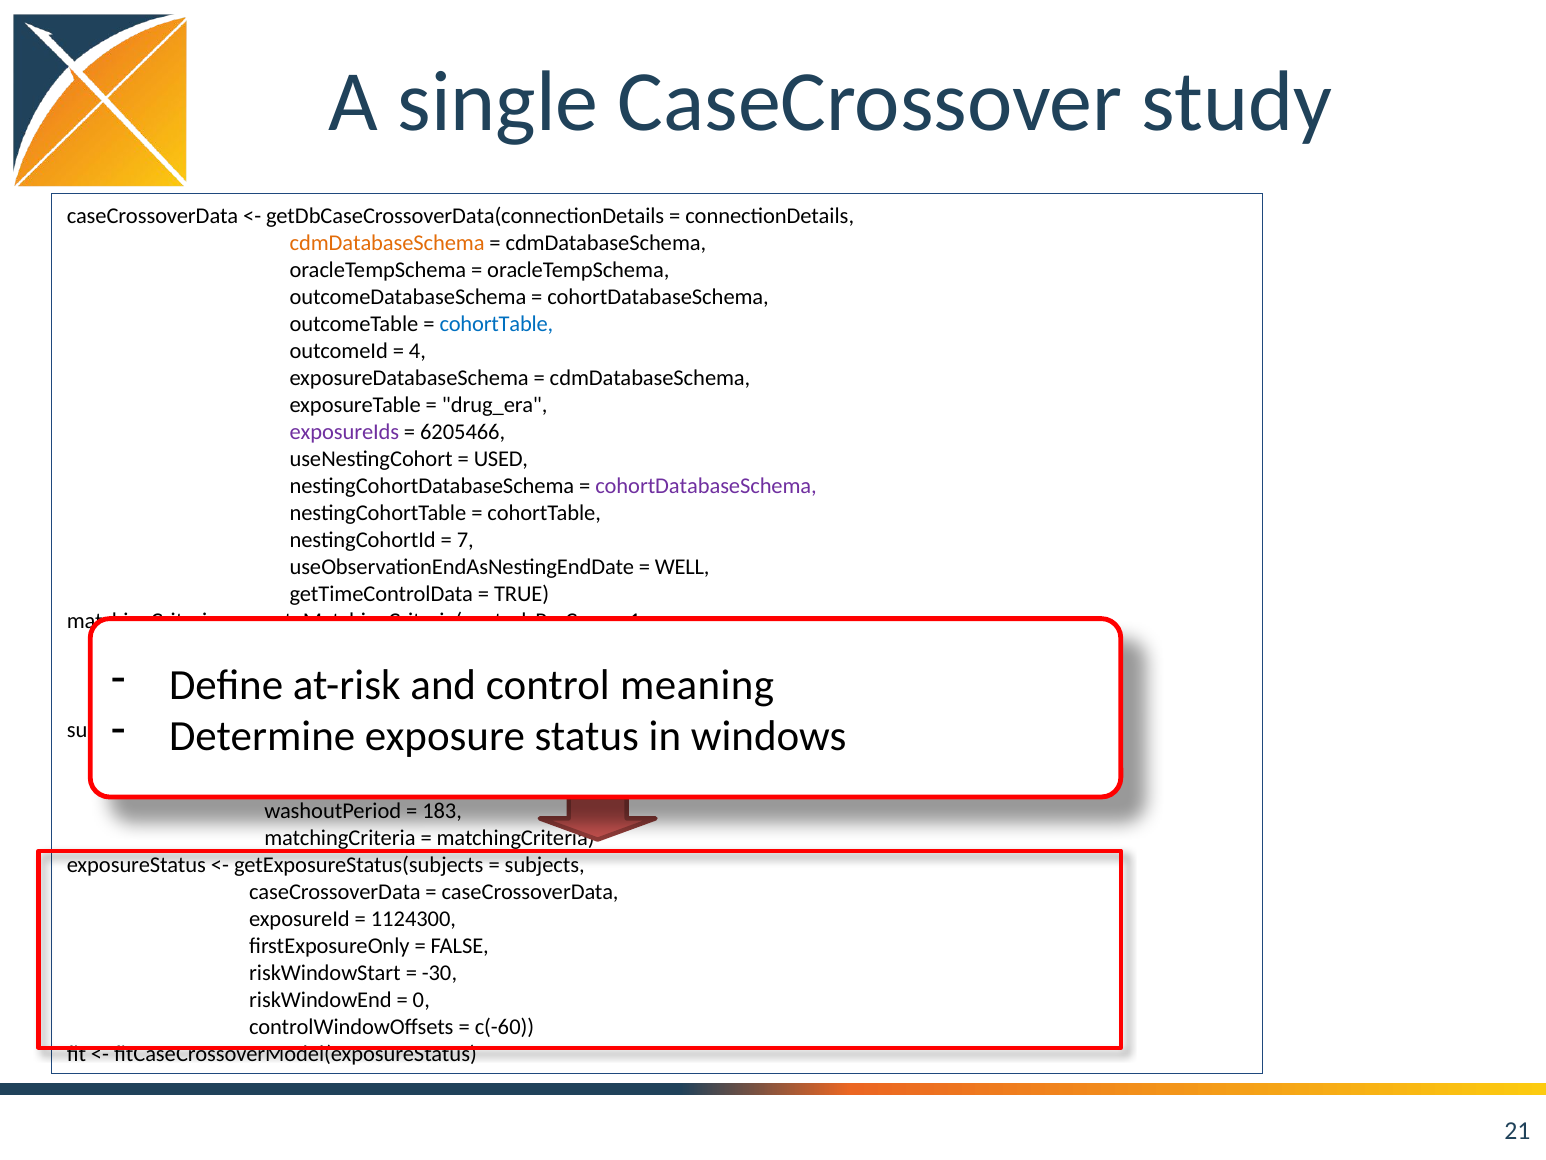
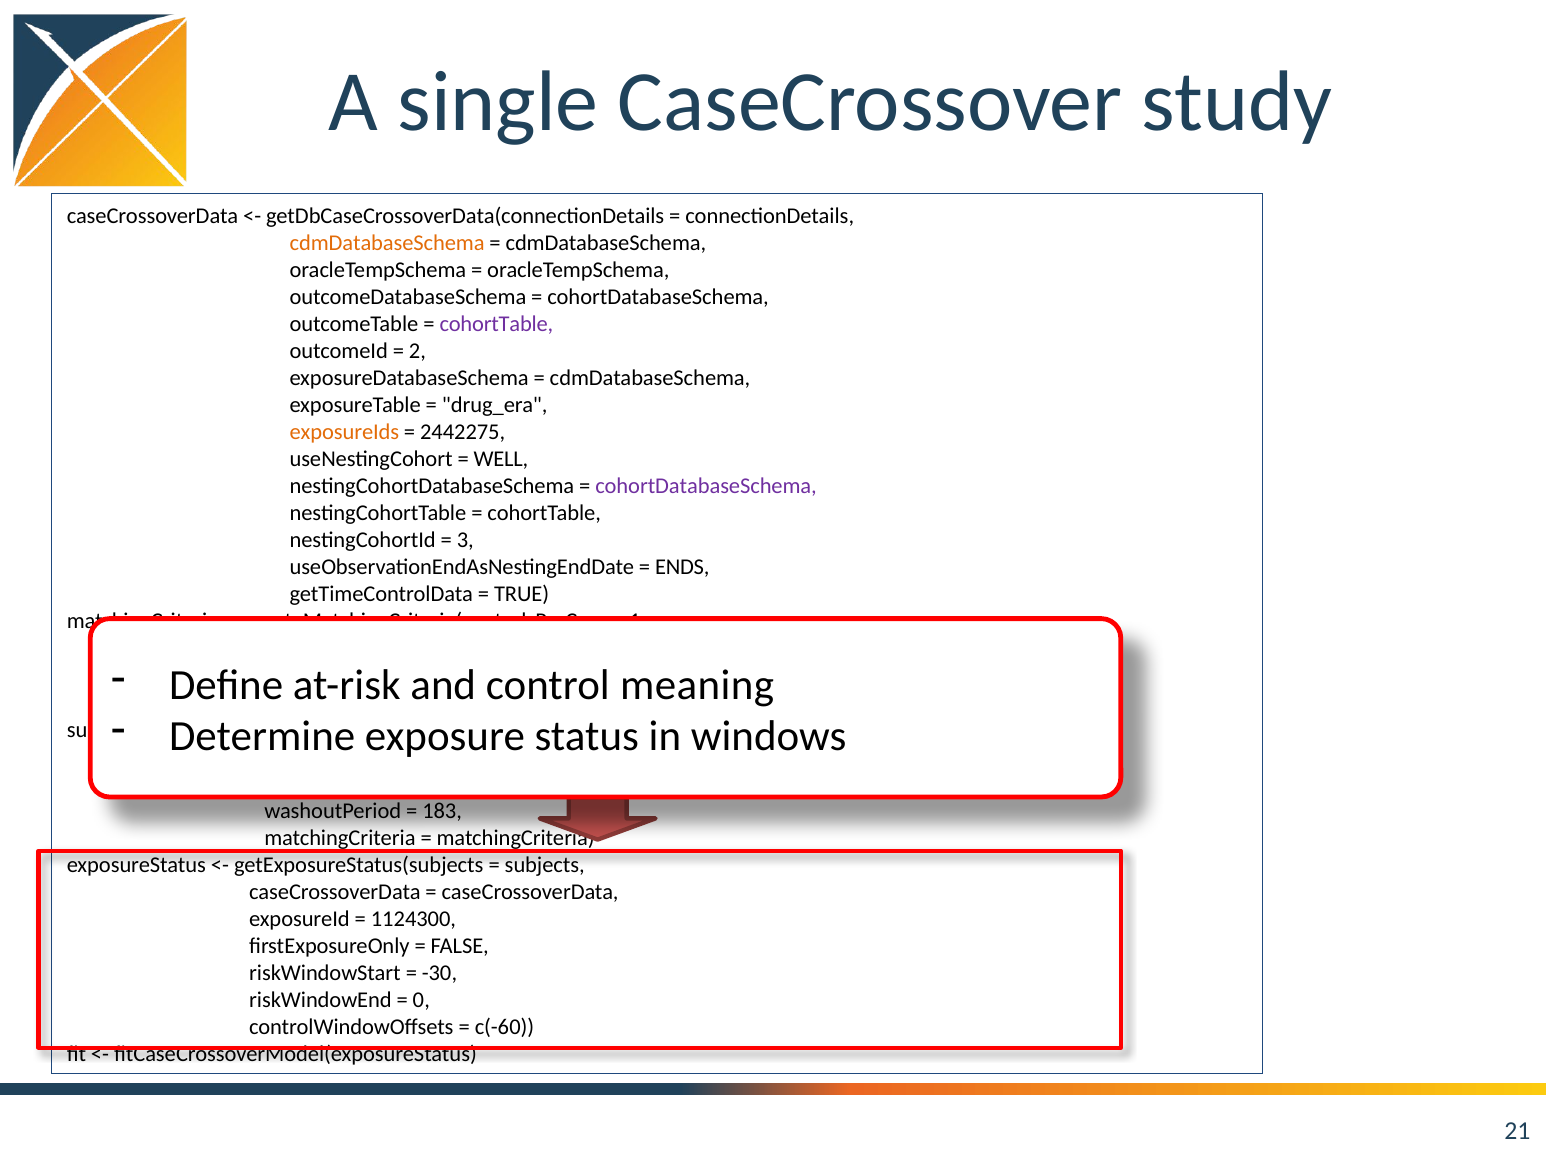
cohortTable colour: blue -> purple (496, 324)
4: 4 -> 2 (417, 351)
exposureIds colour: purple -> orange (344, 432)
6205466: 6205466 -> 2442275 (463, 432)
USED: USED -> WELL (501, 459)
7: 7 -> 3 (465, 540)
WELL: WELL -> ENDS (682, 567)
